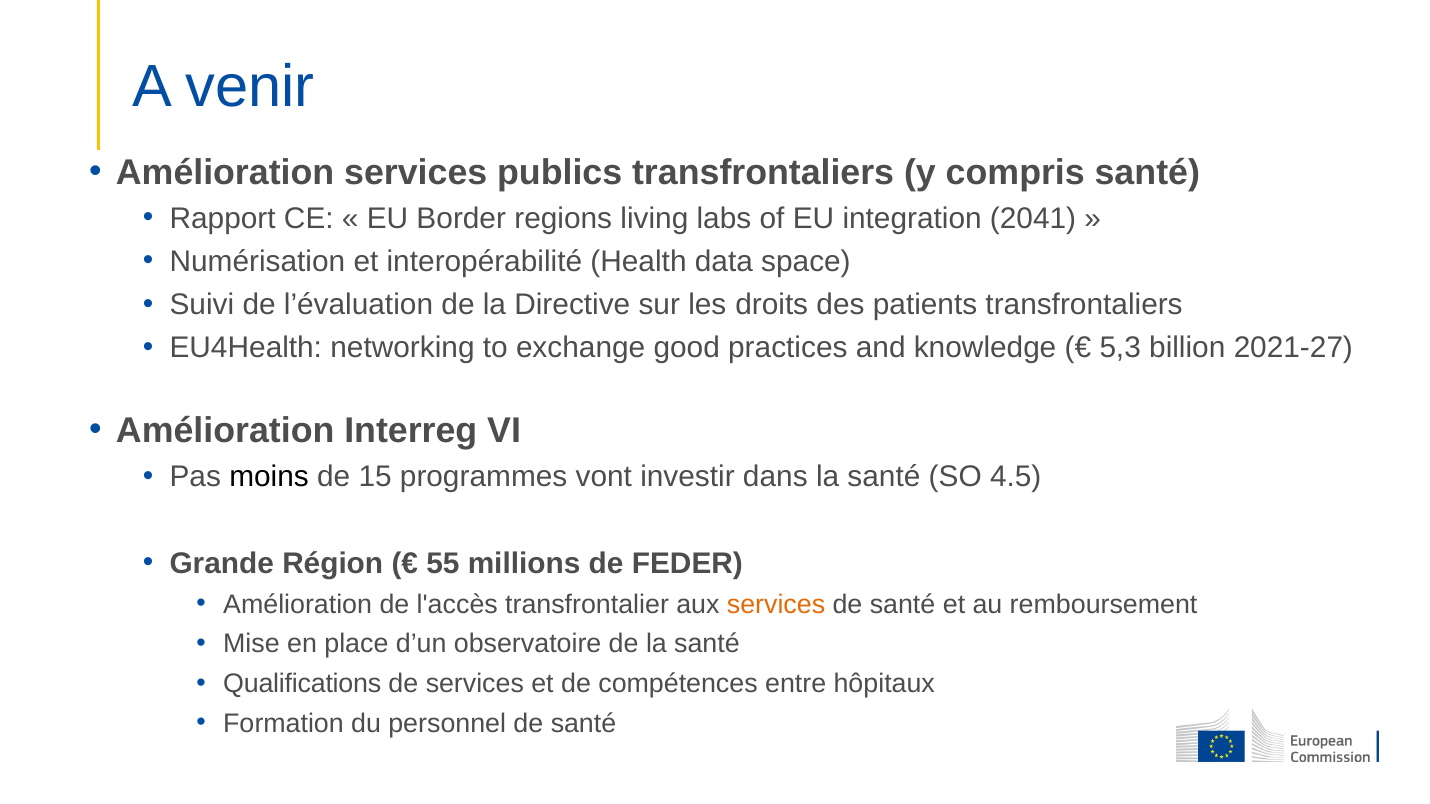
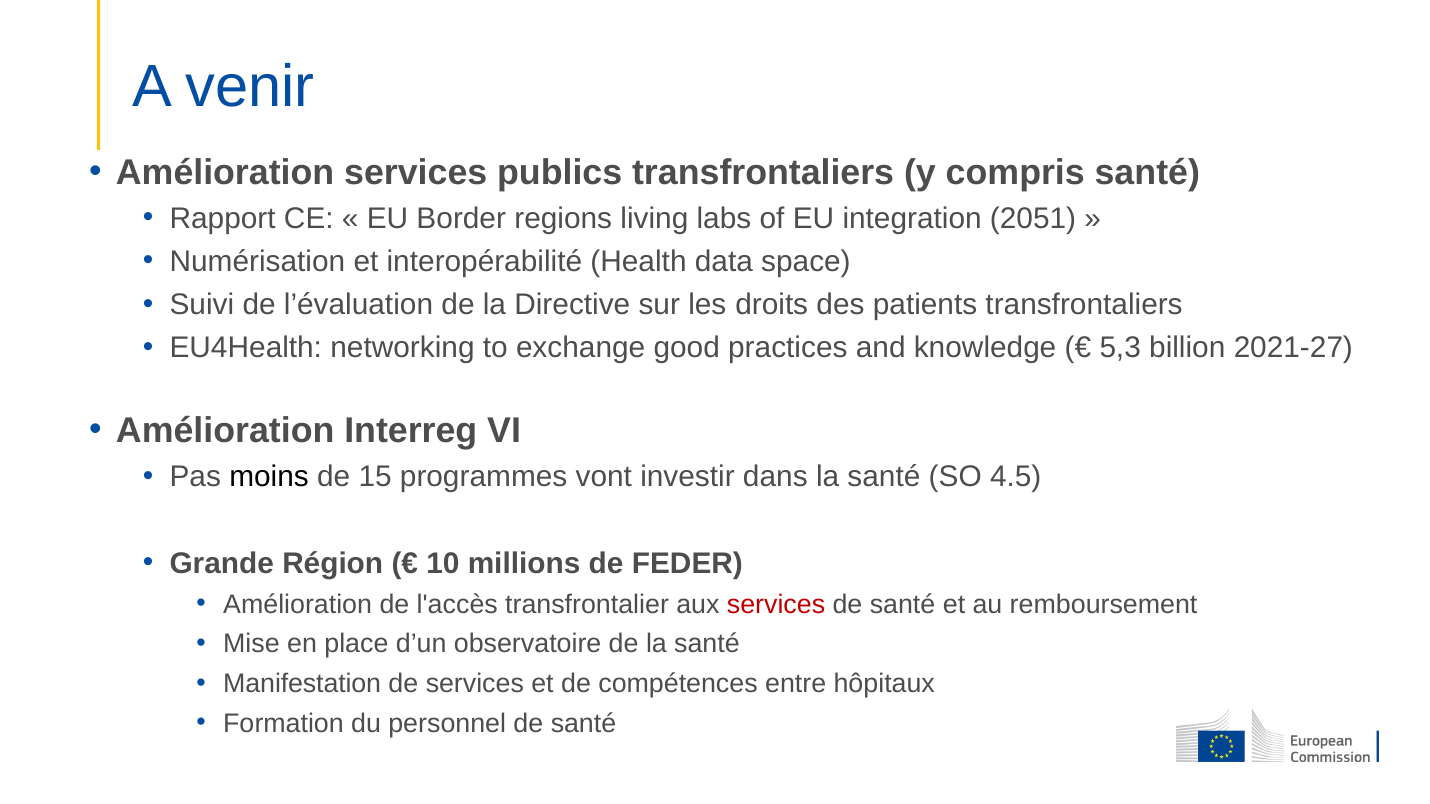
2041: 2041 -> 2051 (1033, 219)
55: 55 -> 10 (443, 564)
services colour: orange -> red (776, 605)
Qualifications: Qualifications -> Manifestation (302, 684)
